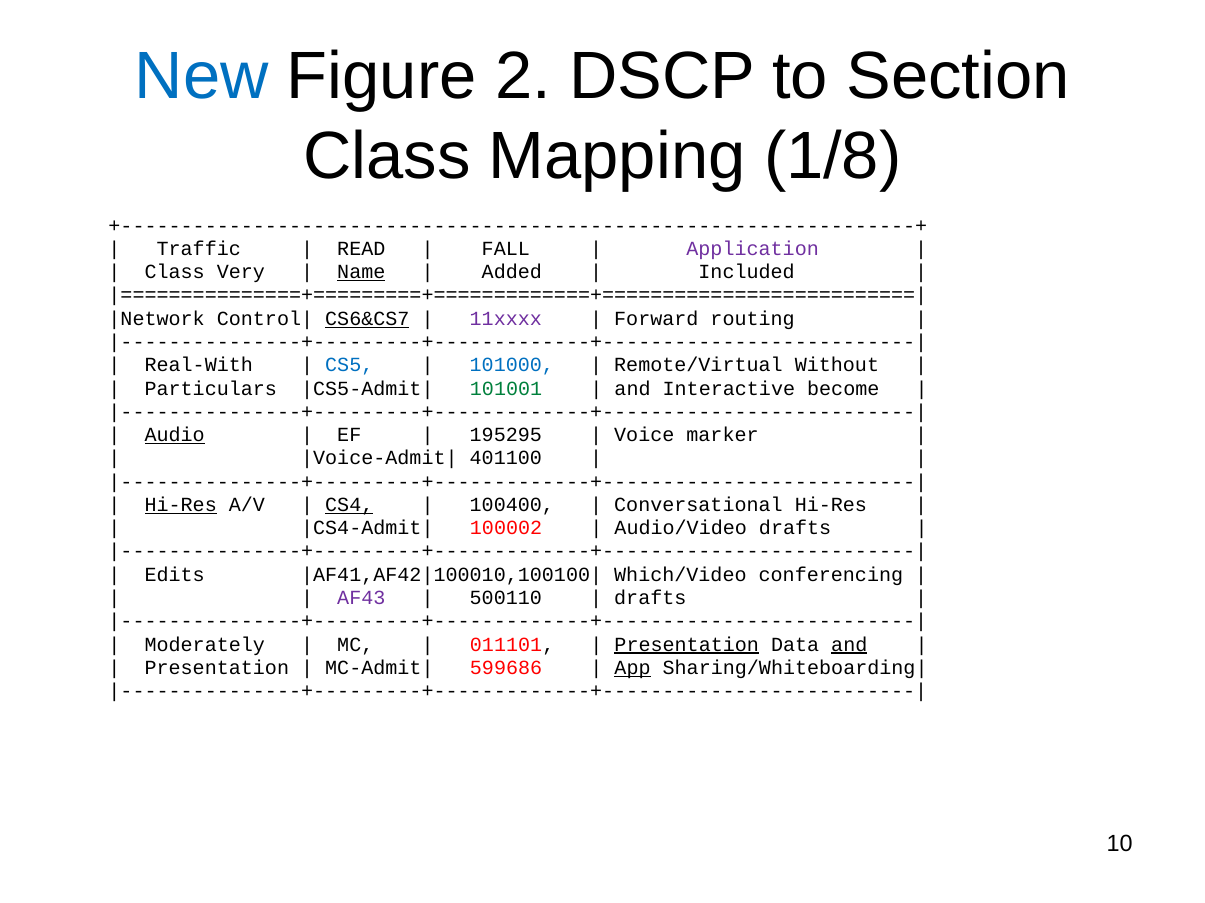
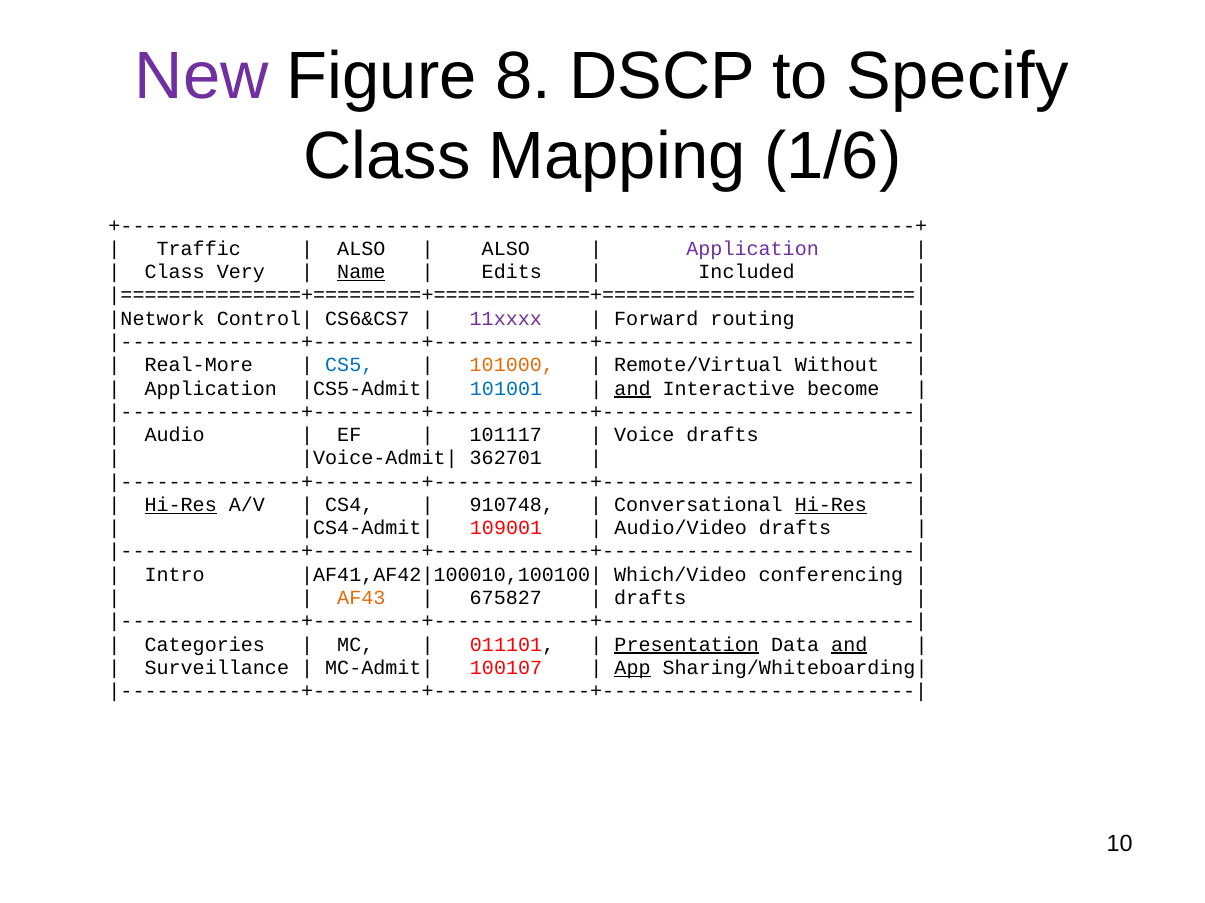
New colour: blue -> purple (202, 76)
2: 2 -> 8 (523, 76)
Section: Section -> Specify (958, 76)
1/8: 1/8 -> 1/6 (833, 156)
READ: READ -> ALSO (361, 249)
FALL: FALL -> ALSO (506, 249)
Added: Added -> Edits (512, 272)
CS6&CS7 underline: present -> none (367, 319)
Real-With: Real-With -> Real-More (199, 365)
101000 colour: blue -> orange (512, 365)
Particulars: Particulars -> Application (211, 389)
101001 colour: green -> blue (506, 389)
and underline: none -> present (633, 389)
Audio underline: present -> none (175, 435)
195295: 195295 -> 101117 (506, 435)
Voice marker: marker -> drafts (723, 435)
401100: 401100 -> 362701 (506, 459)
CS4 underline: present -> none (349, 505)
100400: 100400 -> 910748 (512, 505)
Hi-Res underline: none -> present (831, 505)
100002: 100002 -> 109001 (506, 529)
Edits: Edits -> Intro (175, 575)
AF43 colour: purple -> orange (361, 598)
500110: 500110 -> 675827 (506, 598)
Moderately: Moderately -> Categories (205, 645)
Presentation: Presentation -> Surveillance (217, 668)
599686: 599686 -> 100107 (506, 668)
